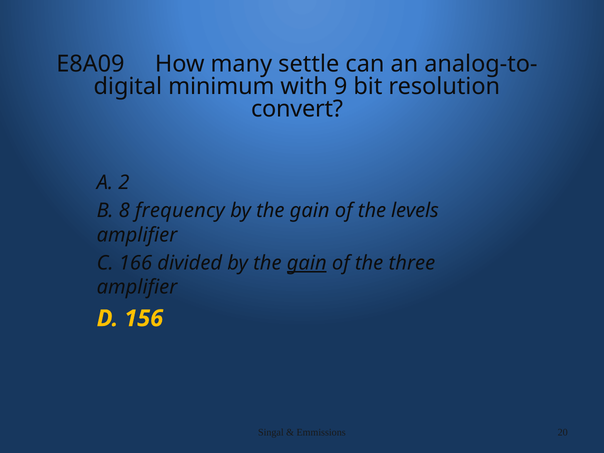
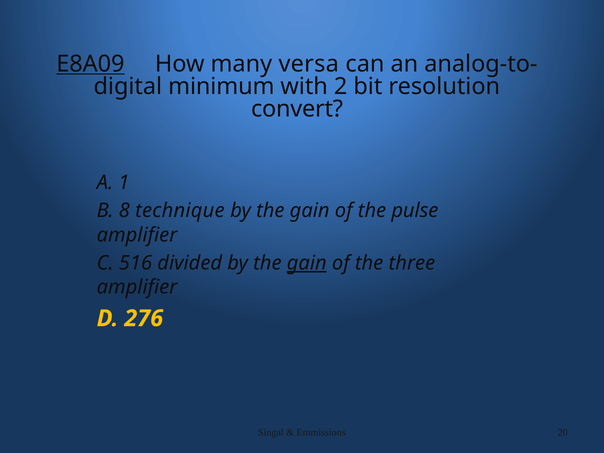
E8A09 underline: none -> present (90, 64)
settle: settle -> versa (309, 64)
9: 9 -> 2 (341, 86)
2: 2 -> 1 (124, 183)
frequency: frequency -> technique (180, 211)
levels: levels -> pulse (415, 211)
166: 166 -> 516 (135, 263)
156: 156 -> 276 (144, 318)
